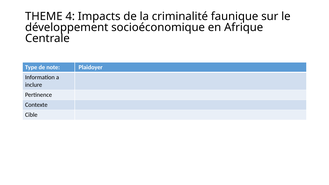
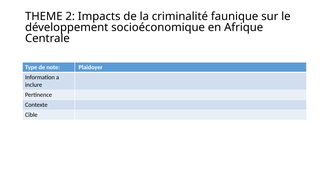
4: 4 -> 2 (70, 16)
